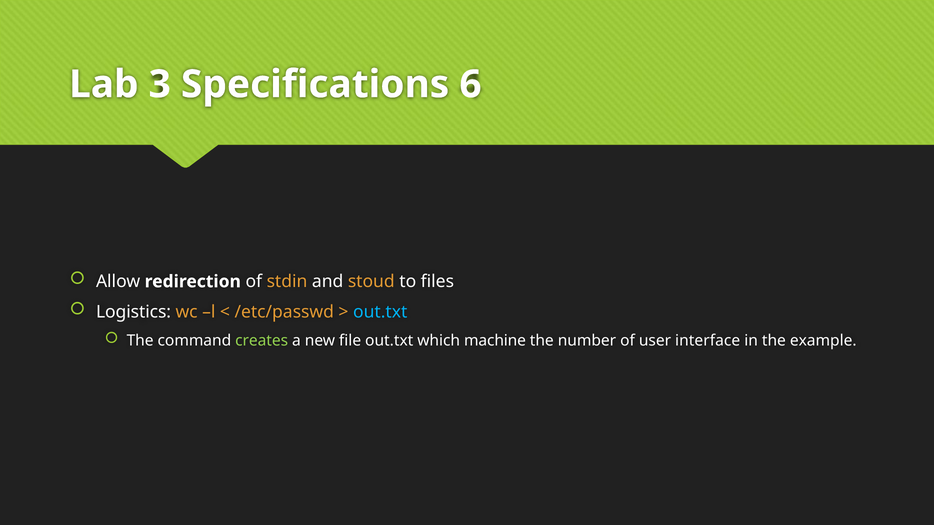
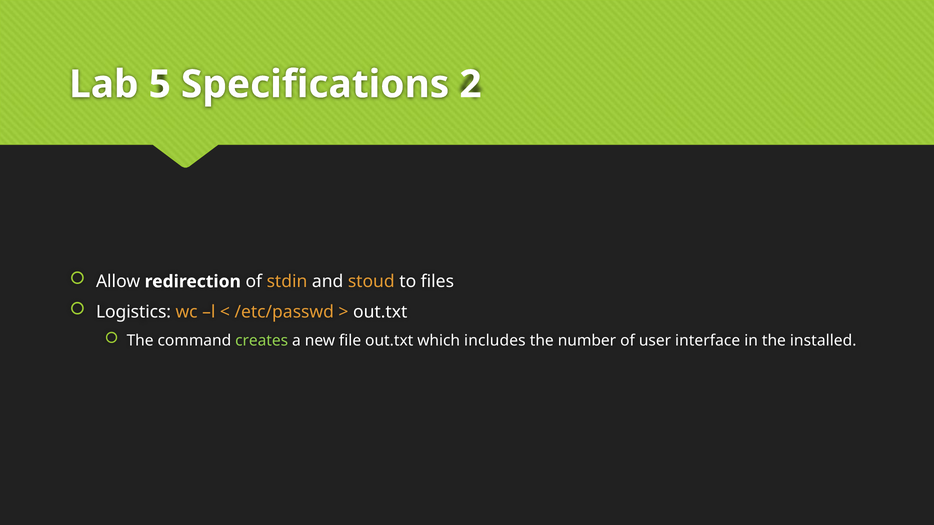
3: 3 -> 5 (160, 84)
6: 6 -> 2 (470, 84)
out.txt colour: light blue -> white (380, 312)
machine: machine -> includes (495, 341)
example: example -> installed (823, 341)
